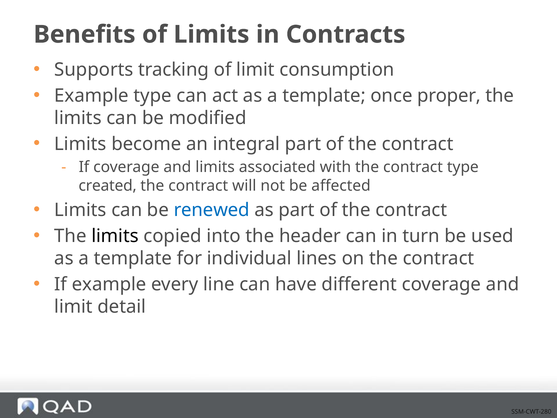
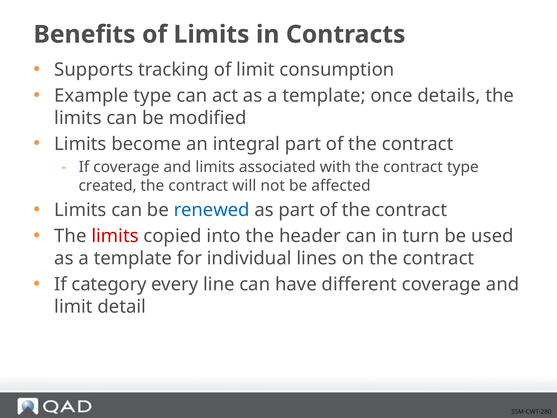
proper: proper -> details (449, 96)
limits colour: black -> red (115, 236)
If example: example -> category (109, 284)
